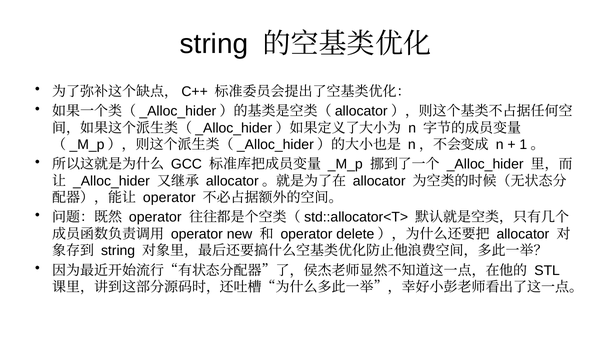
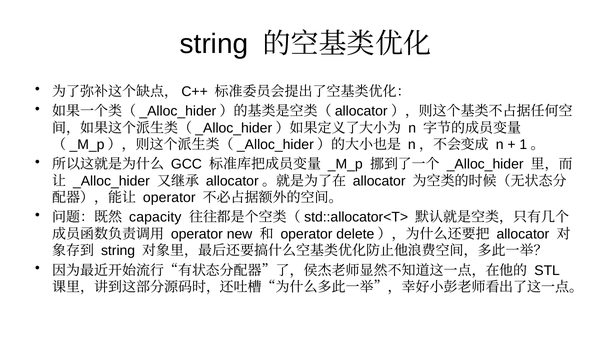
operator: operator -> capacity (155, 218)
